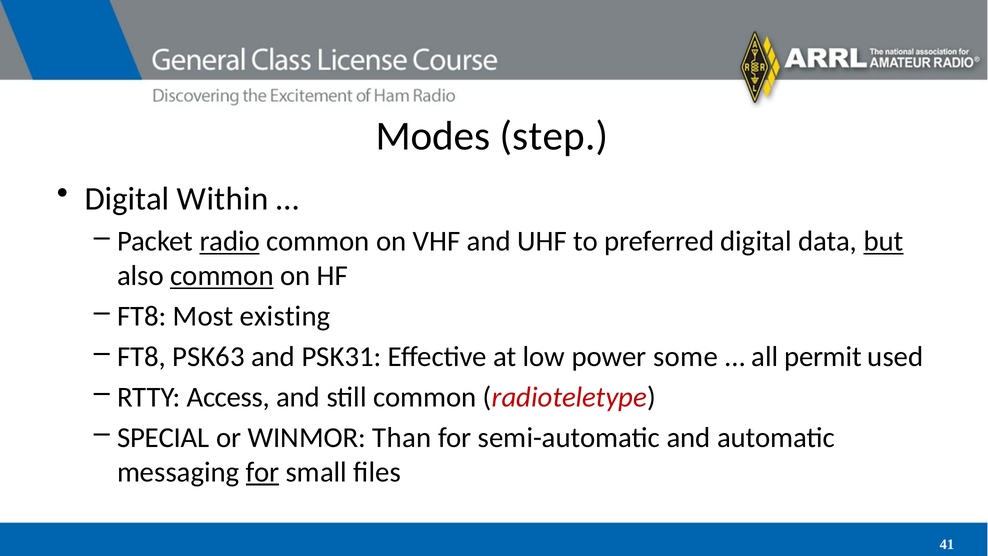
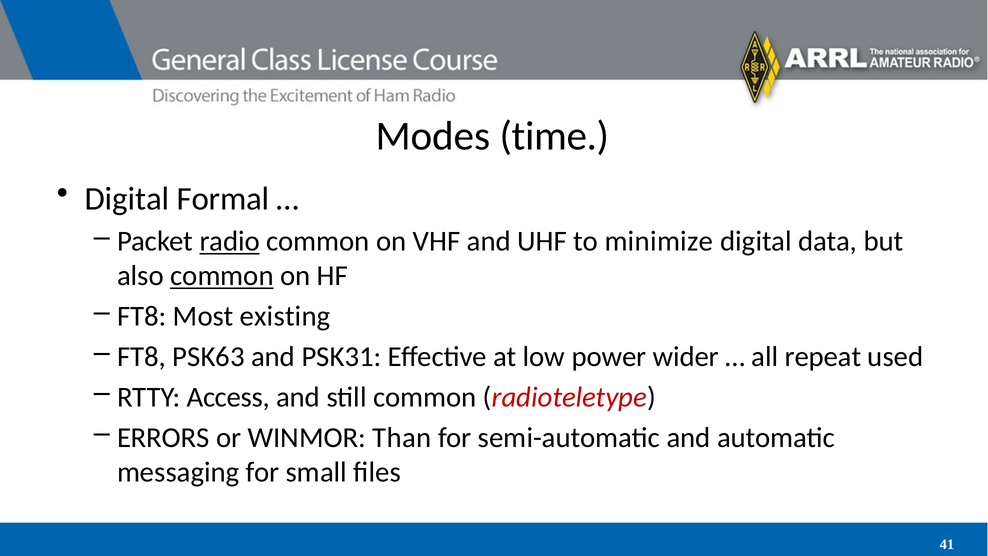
step: step -> time (554, 136)
Within: Within -> Formal (223, 199)
preferred: preferred -> minimize (659, 241)
but underline: present -> none (884, 241)
some: some -> wider (686, 357)
permit: permit -> repeat (823, 357)
SPECIAL: SPECIAL -> ERRORS (163, 437)
for underline: present -> none (263, 472)
